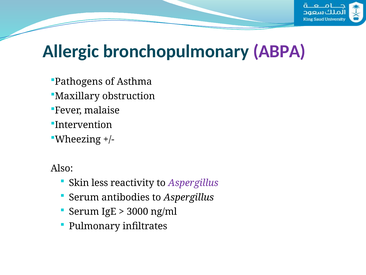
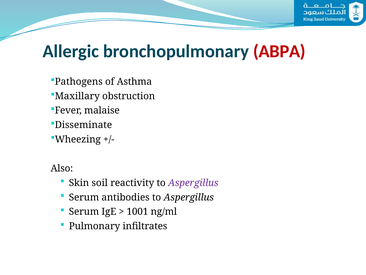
ABPA colour: purple -> red (279, 51)
Intervention: Intervention -> Disseminate (83, 125)
less: less -> soil (100, 183)
3000: 3000 -> 1001 (137, 211)
